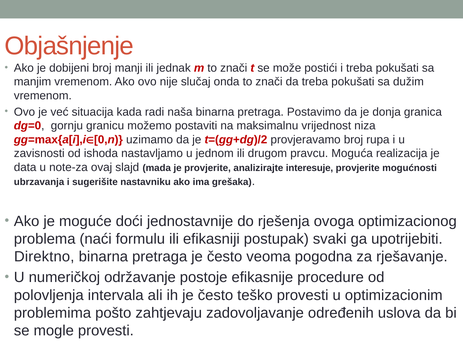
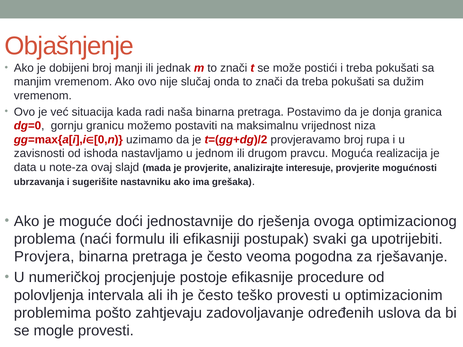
Direktno: Direktno -> Provjera (44, 257)
održavanje: održavanje -> procjenjuje (140, 278)
